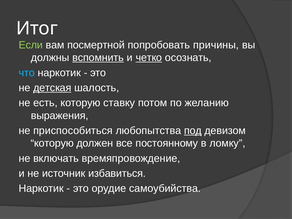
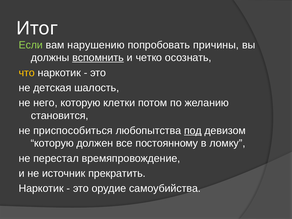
посмертной: посмертной -> нарушению (96, 45)
четко underline: present -> none (149, 58)
что colour: light blue -> yellow (27, 73)
детская underline: present -> none (52, 88)
есть: есть -> него (45, 103)
ставку: ставку -> клетки (119, 103)
выражения: выражения -> становится (60, 116)
включать: включать -> перестал (56, 158)
избавиться: избавиться -> прекратить (117, 173)
